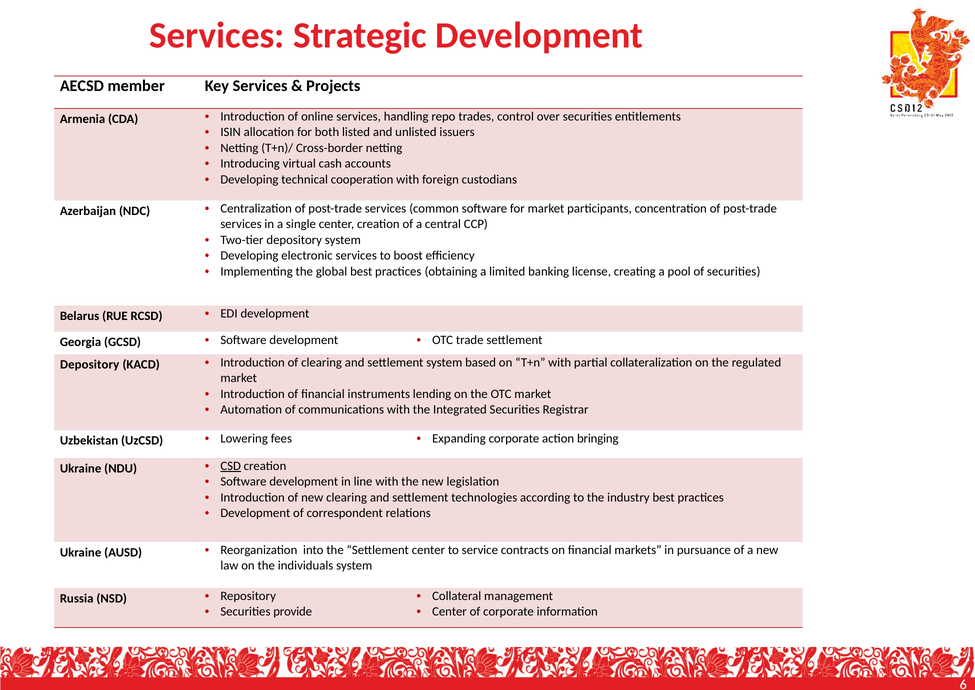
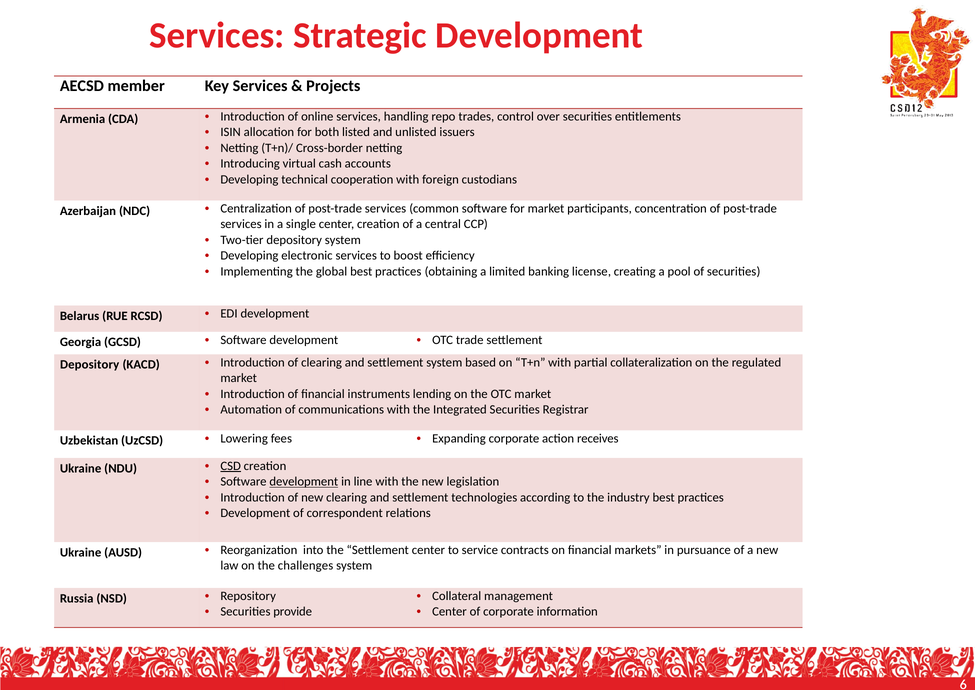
bringing: bringing -> receives (598, 438)
development underline: none -> present (304, 481)
individuals: individuals -> challenges (306, 565)
